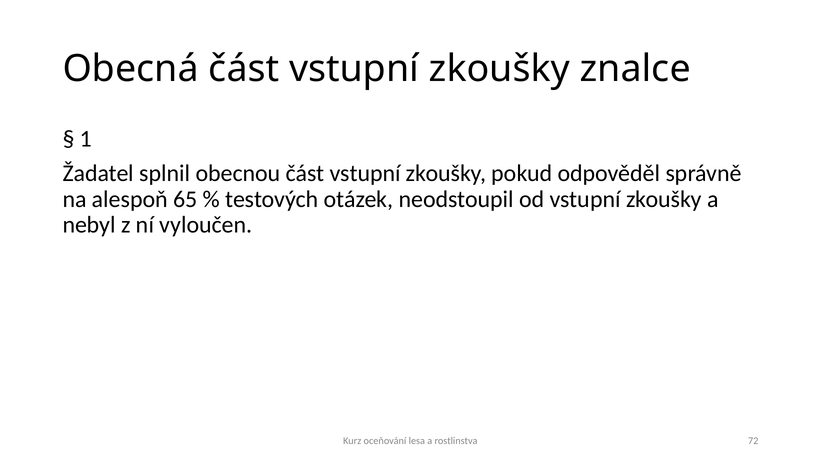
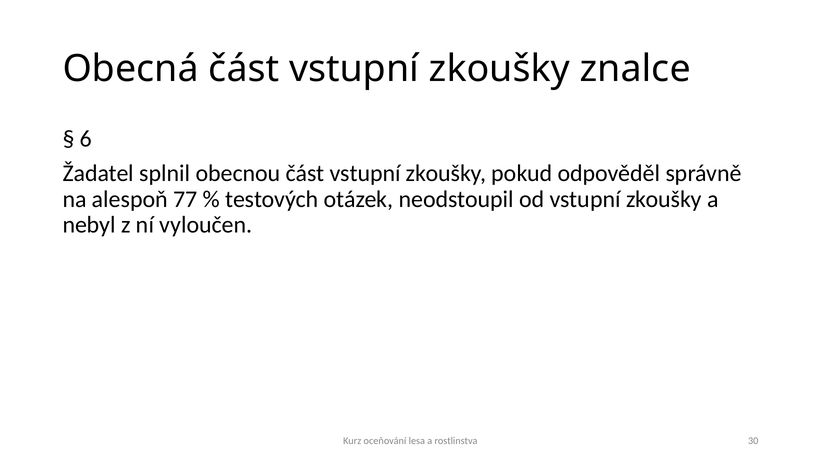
1: 1 -> 6 (86, 139)
65: 65 -> 77 (185, 199)
72: 72 -> 30 (753, 441)
